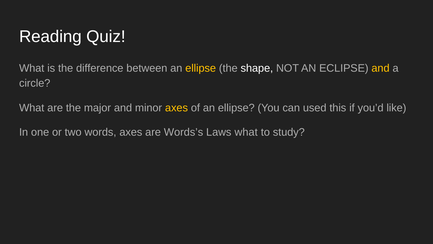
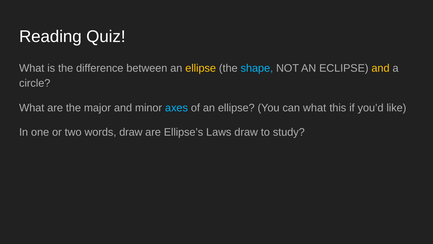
shape colour: white -> light blue (257, 68)
axes colour: yellow -> light blue (176, 108)
can used: used -> what (315, 108)
words axes: axes -> draw (131, 132)
Words’s: Words’s -> Ellipse’s (184, 132)
Laws what: what -> draw (246, 132)
